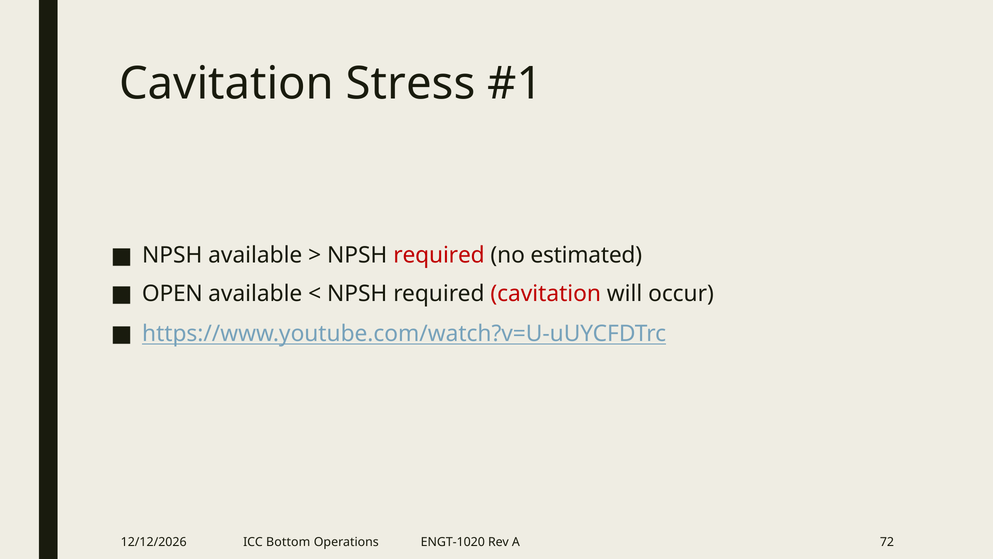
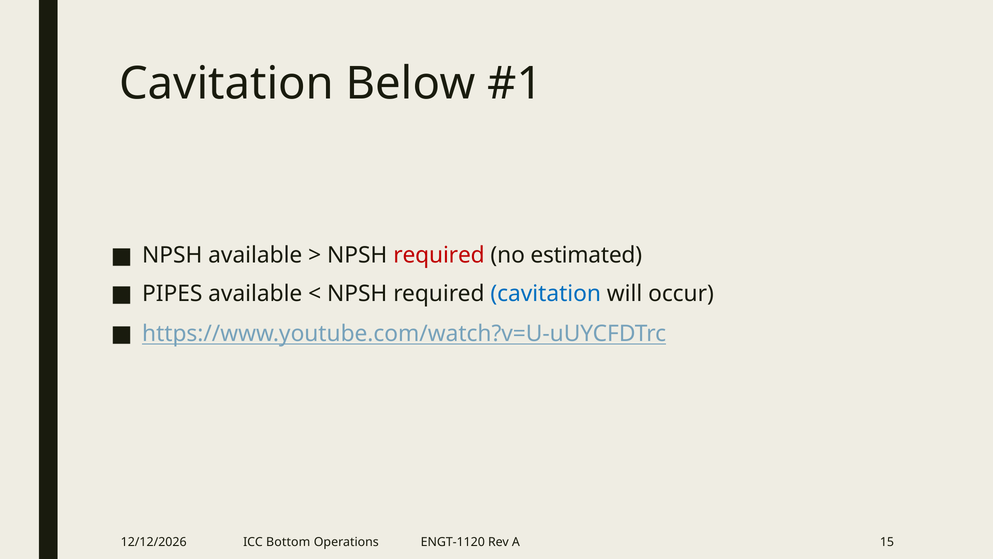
Stress: Stress -> Below (411, 83)
OPEN: OPEN -> PIPES (172, 293)
cavitation colour: red -> blue (546, 293)
ENGT-1020: ENGT-1020 -> ENGT-1120 (453, 542)
72: 72 -> 15 (887, 542)
